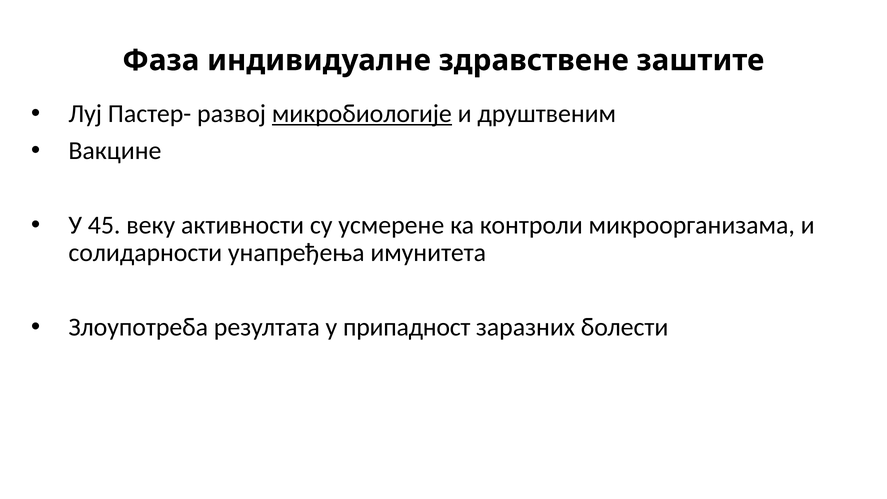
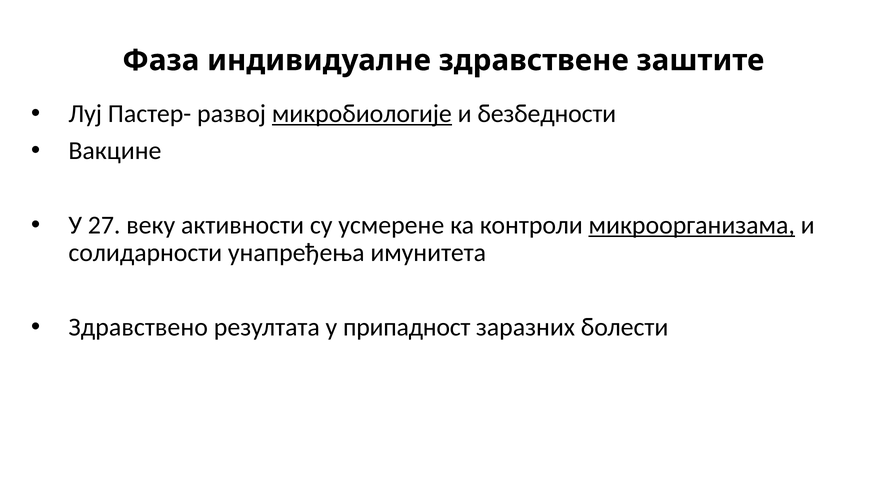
друштвеним: друштвеним -> безбедности (547, 114)
45: 45 -> 27 (104, 225)
микроорганизама underline: none -> present (692, 225)
Злоупотреба: Злоупотреба -> Здравствено (138, 327)
